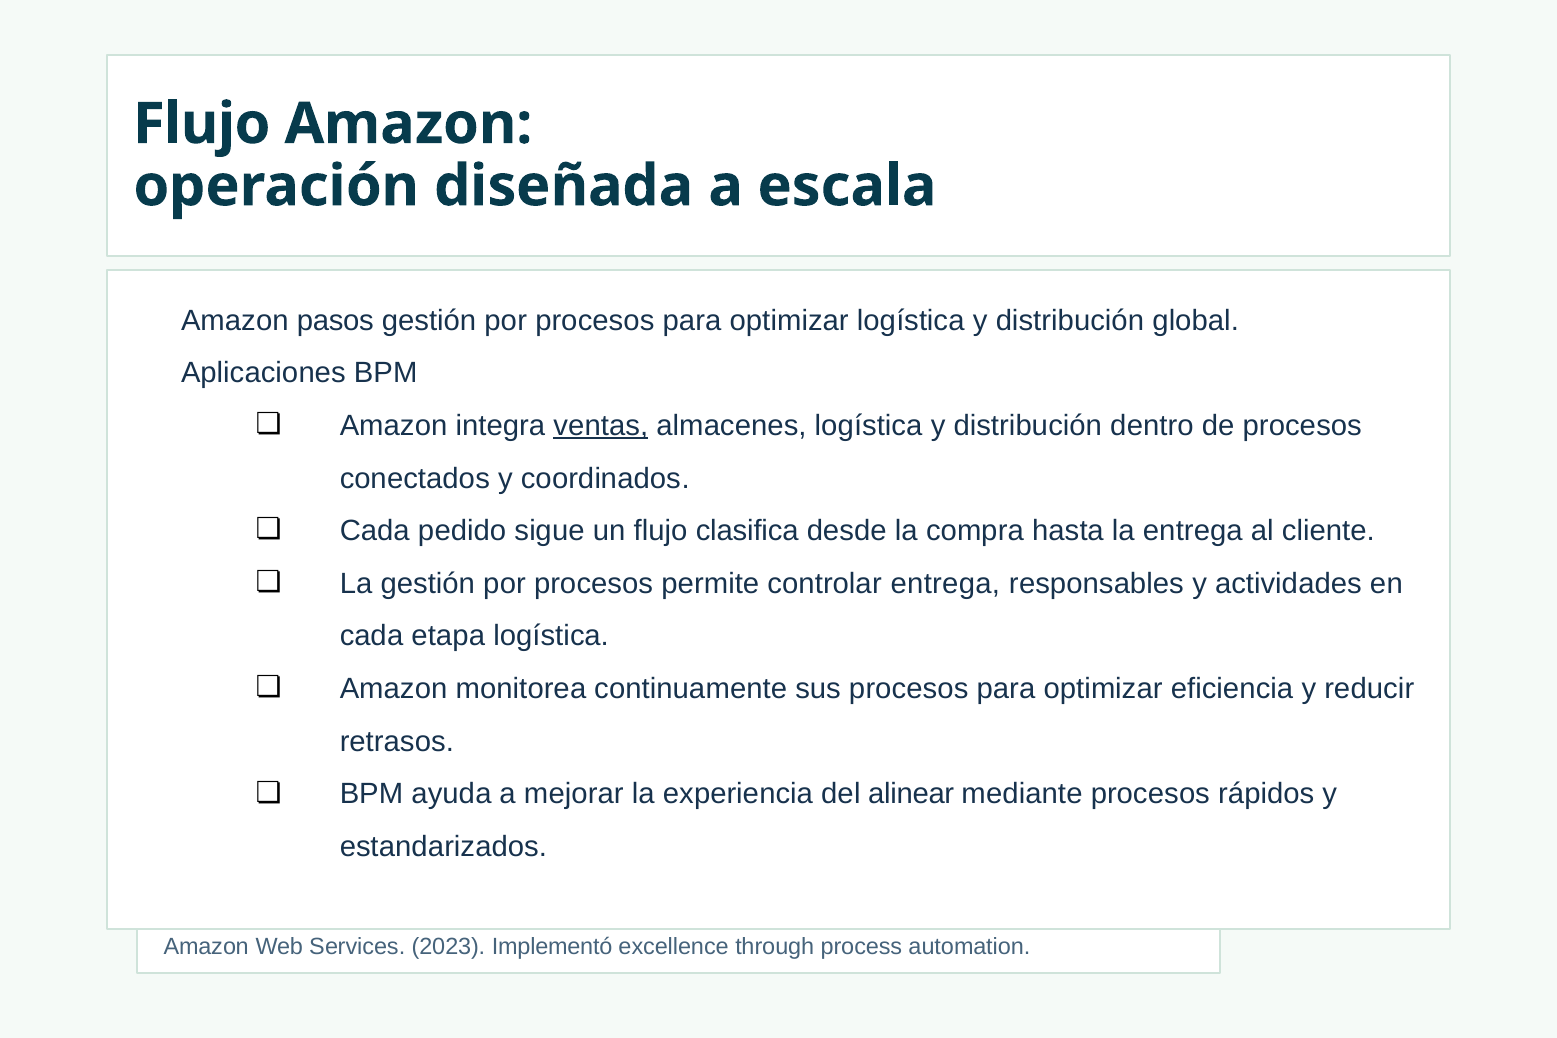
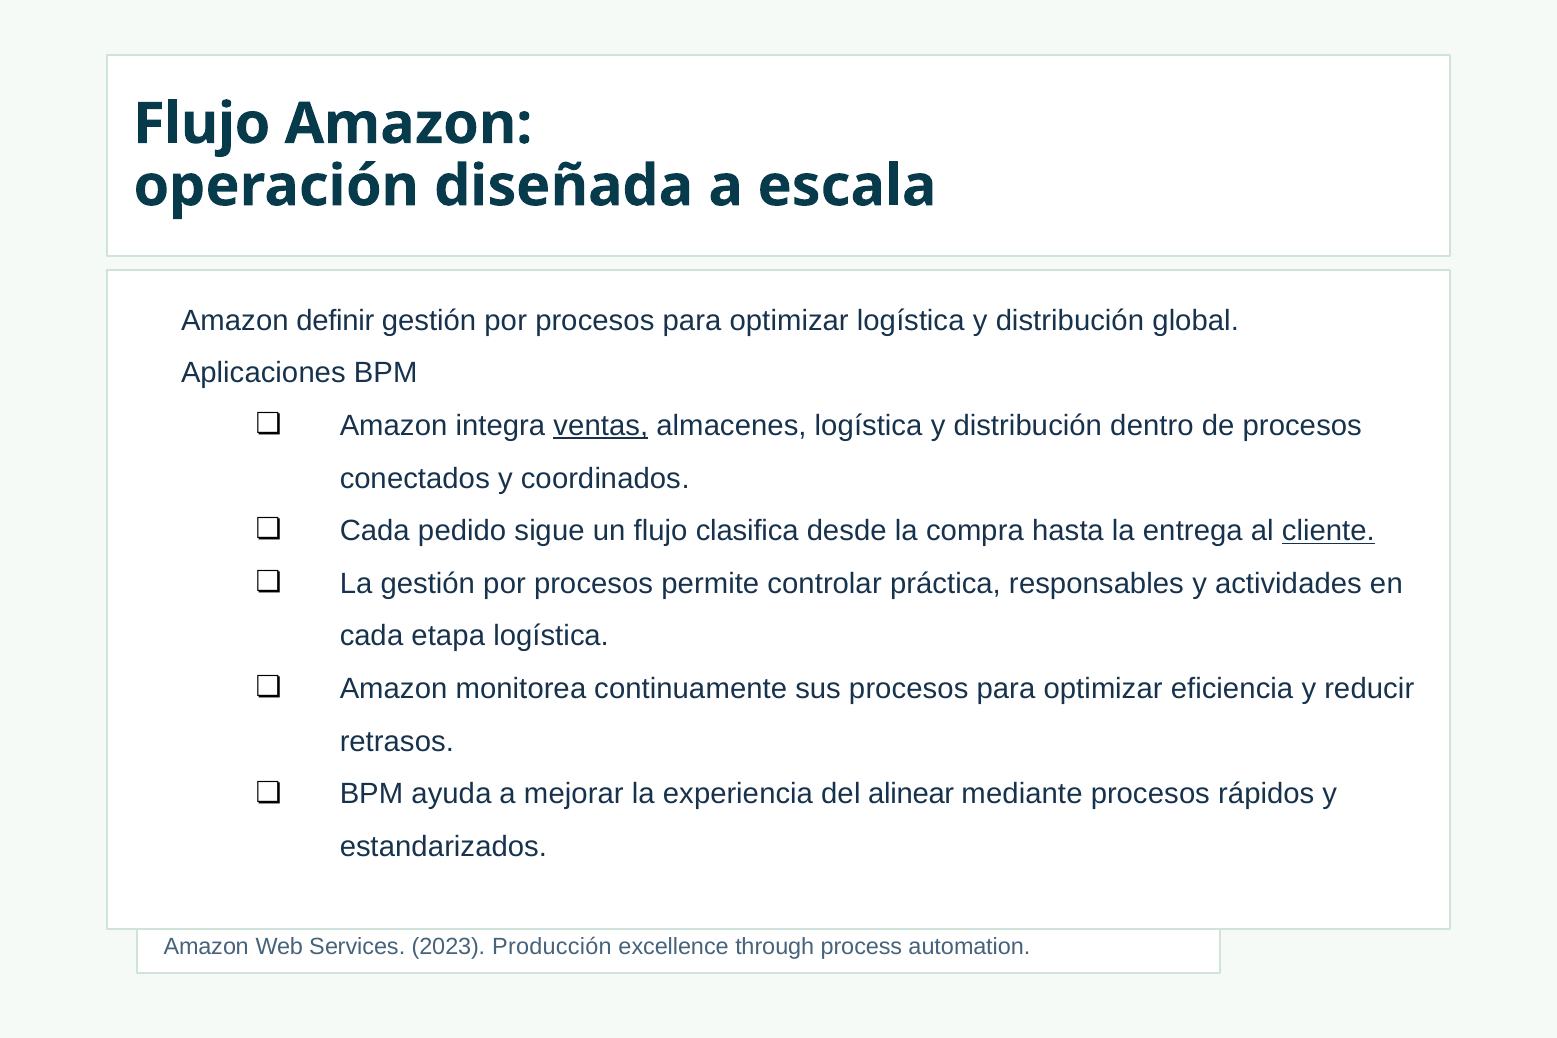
pasos: pasos -> definir (335, 320)
cliente underline: none -> present (1328, 531)
controlar entrega: entrega -> práctica (945, 584)
Implementó: Implementó -> Producción (552, 946)
